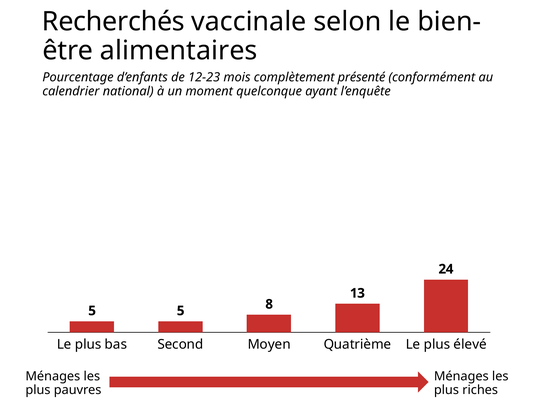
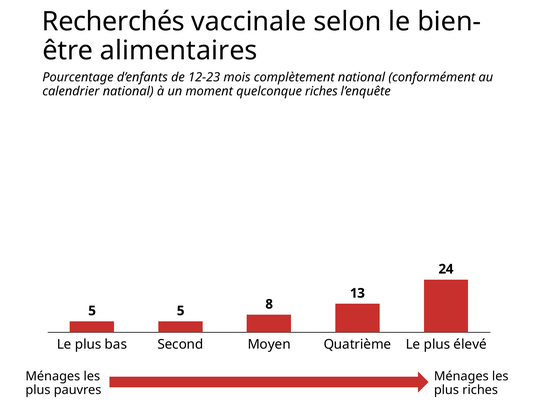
complètement présenté: présenté -> national (361, 77)
quelconque ayant: ayant -> riches (321, 91)
